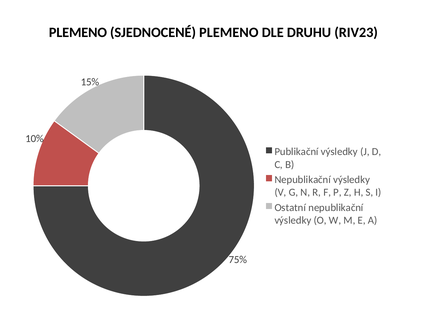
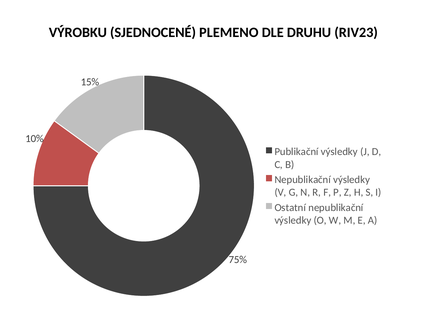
PLEMENO: PLEMENO -> VÝROBKU (78, 32)
